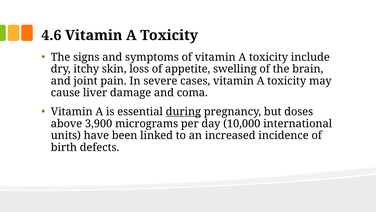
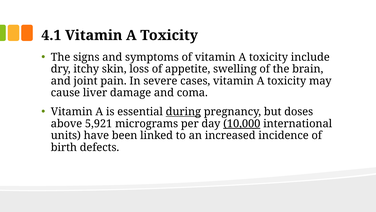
4.6: 4.6 -> 4.1 (51, 35)
3,900: 3,900 -> 5,921 (99, 123)
10,000 underline: none -> present (242, 123)
